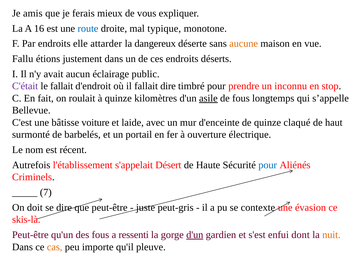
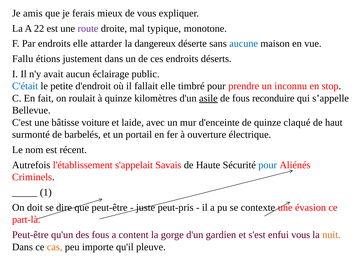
16: 16 -> 22 (39, 28)
route colour: blue -> purple (88, 28)
aucune colour: orange -> blue (244, 44)
C'était colour: purple -> blue (25, 86)
le fallait: fallait -> petite (62, 86)
fallait dire: dire -> elle (168, 86)
longtemps: longtemps -> reconduire (273, 98)
Désert: Désert -> Savais (168, 165)
7: 7 -> 1 (46, 192)
peut-gris: peut-gris -> peut-pris (176, 207)
skis-là: skis-là -> part-là (26, 220)
ressenti: ressenti -> content (134, 235)
d'un underline: present -> none (195, 235)
enfui dont: dont -> vous (301, 235)
